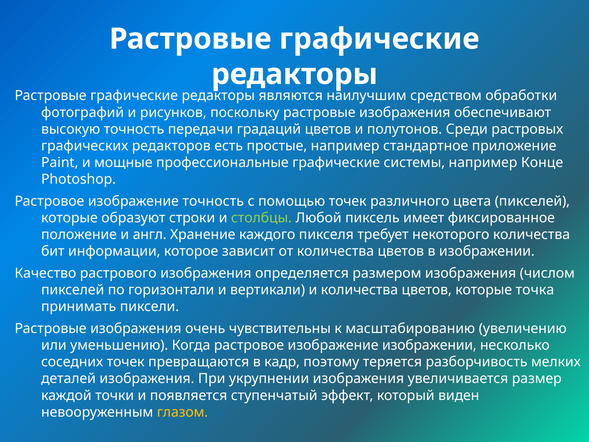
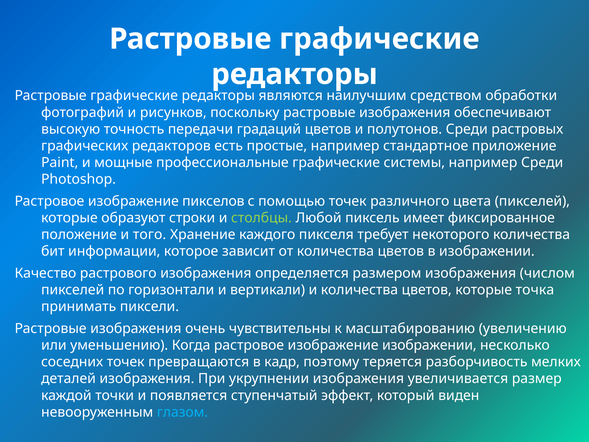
например Конце: Конце -> Среди (542, 162)
изображение точность: точность -> пикселов (213, 201)
англ: англ -> того (150, 234)
глазом colour: yellow -> light blue (182, 412)
